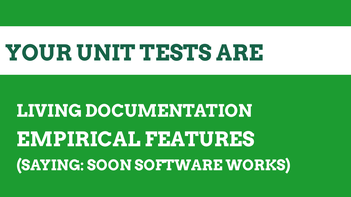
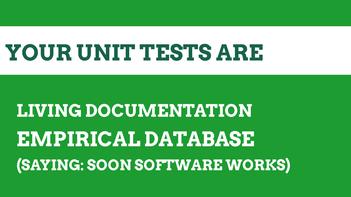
FEATURES: FEATURES -> DATABASE (200, 140)
